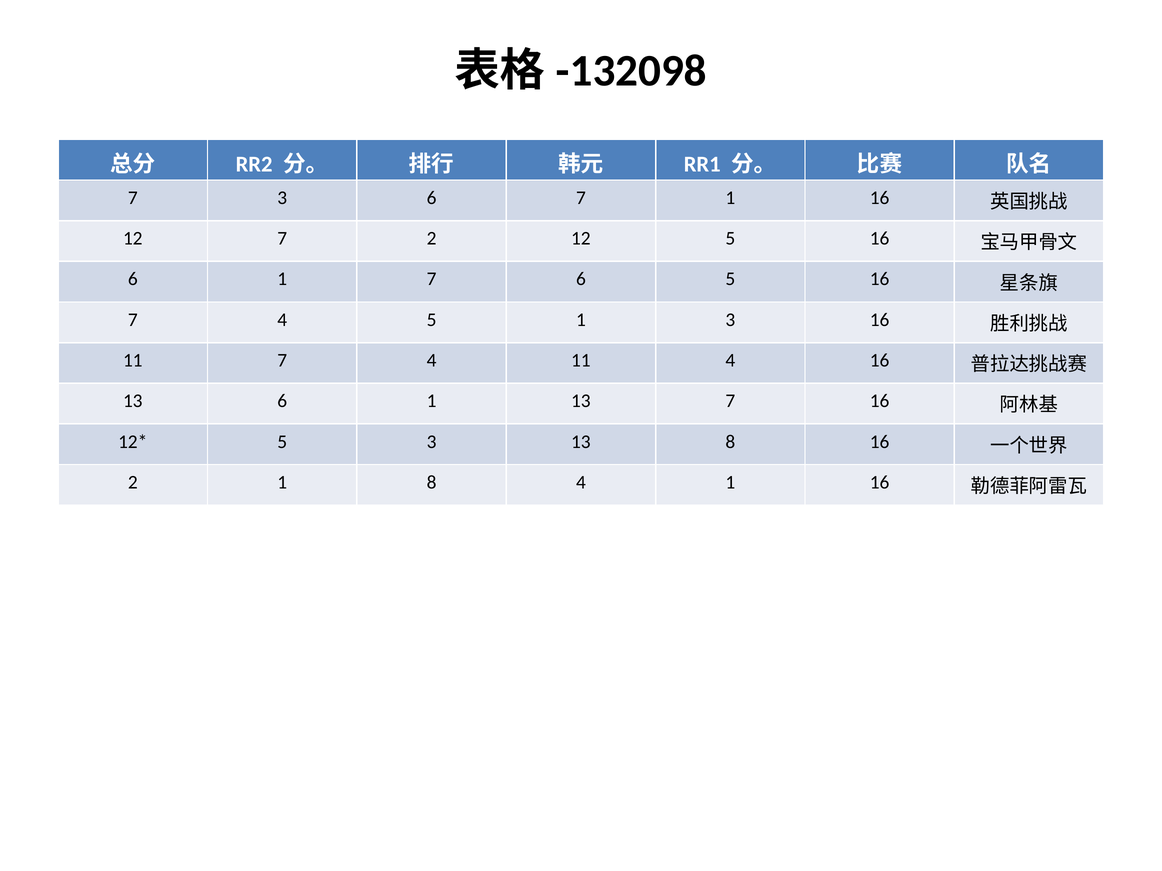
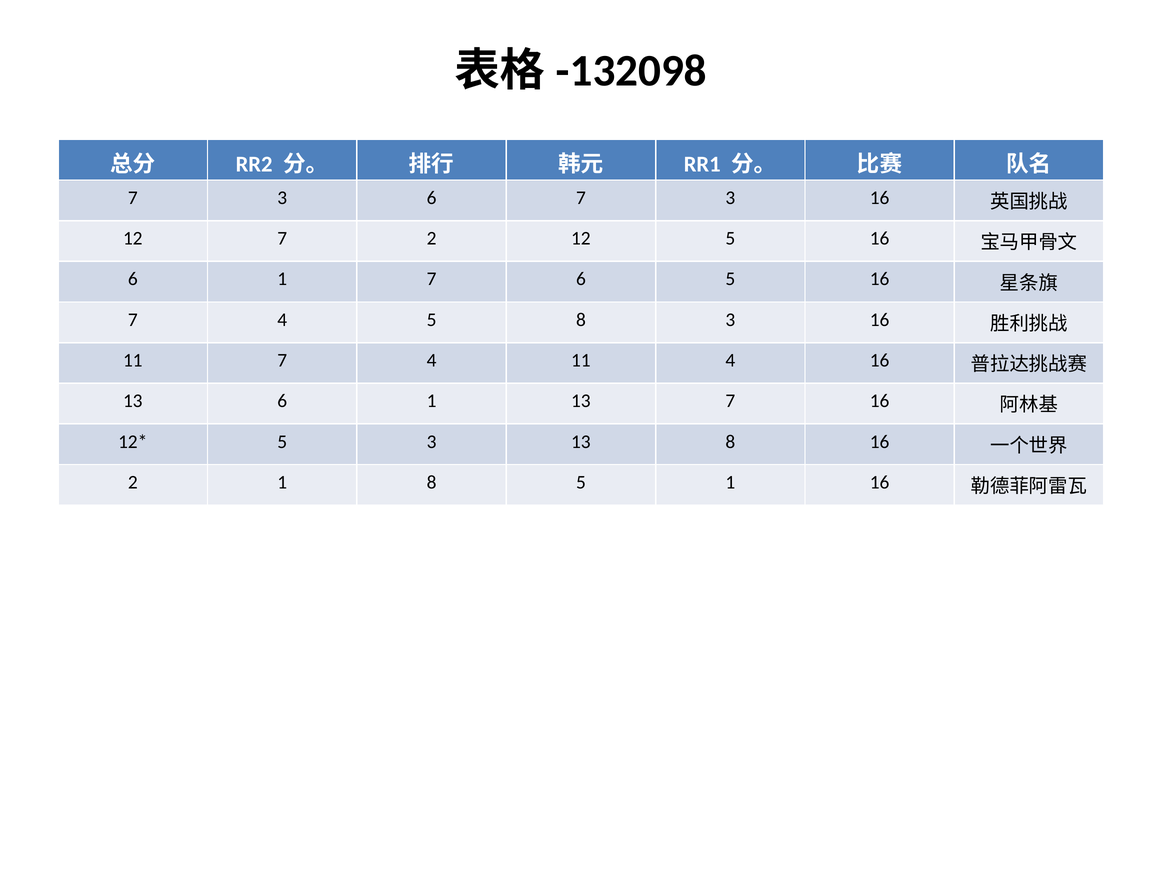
6 7 1: 1 -> 3 (730, 198)
5 1: 1 -> 8 (581, 320)
8 4: 4 -> 5 (581, 483)
